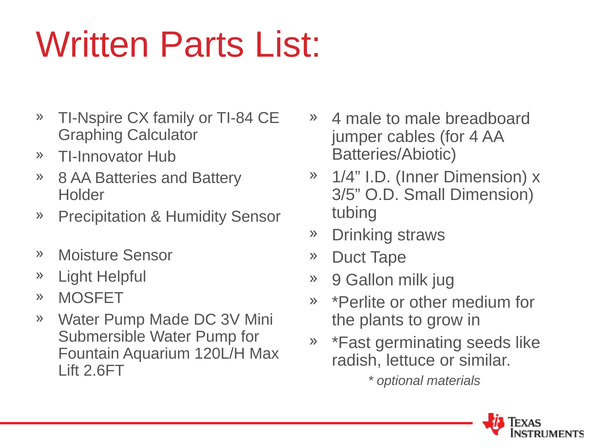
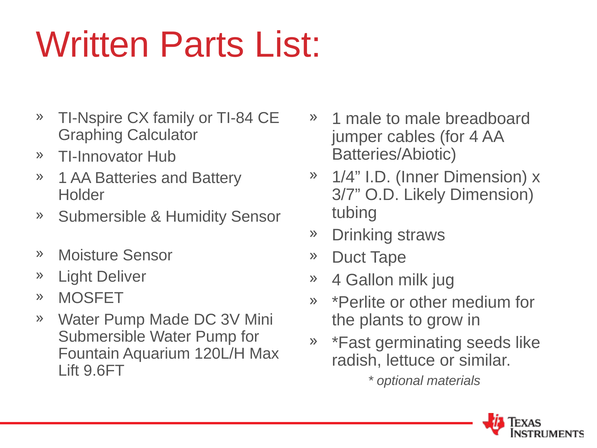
4: 4 -> 1 (336, 119)
8: 8 -> 1 (63, 178)
3/5: 3/5 -> 3/7 (346, 195)
Small: Small -> Likely (425, 195)
Precipitation: Precipitation -> Submersible (102, 216)
Helpful: Helpful -> Deliver (121, 276)
9: 9 -> 4 (336, 280)
2.6FT: 2.6FT -> 9.6FT (104, 370)
